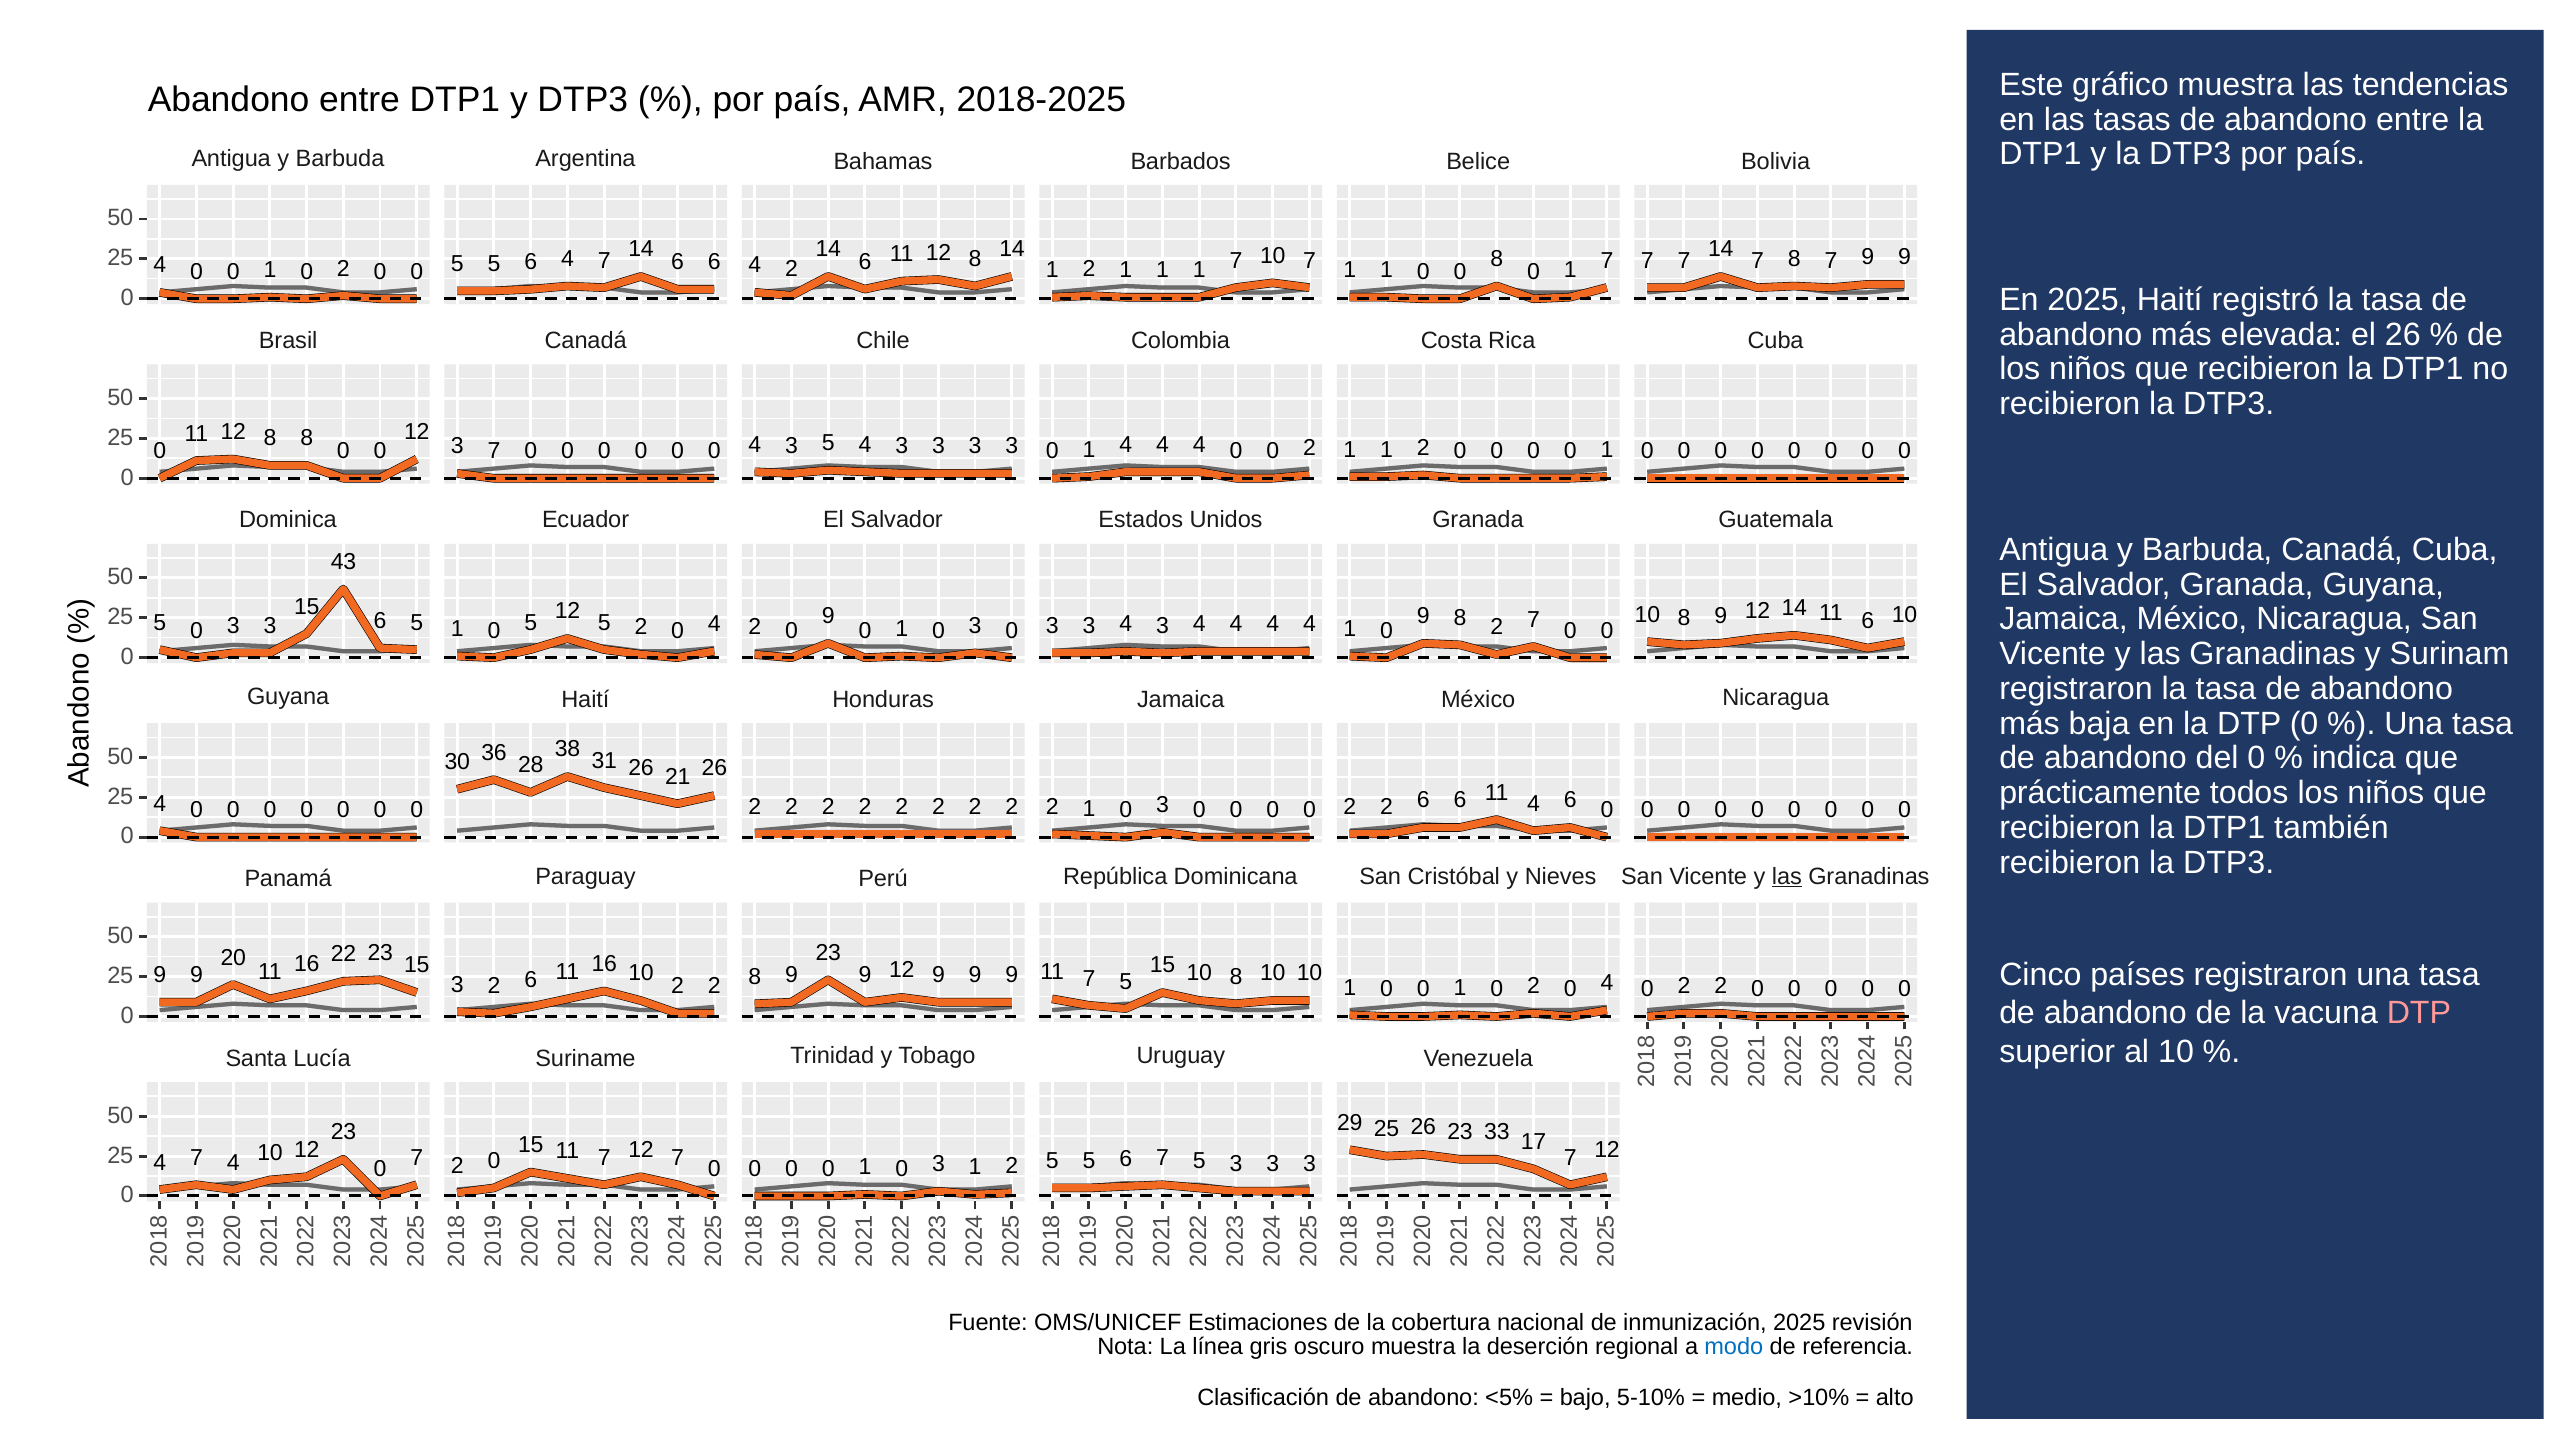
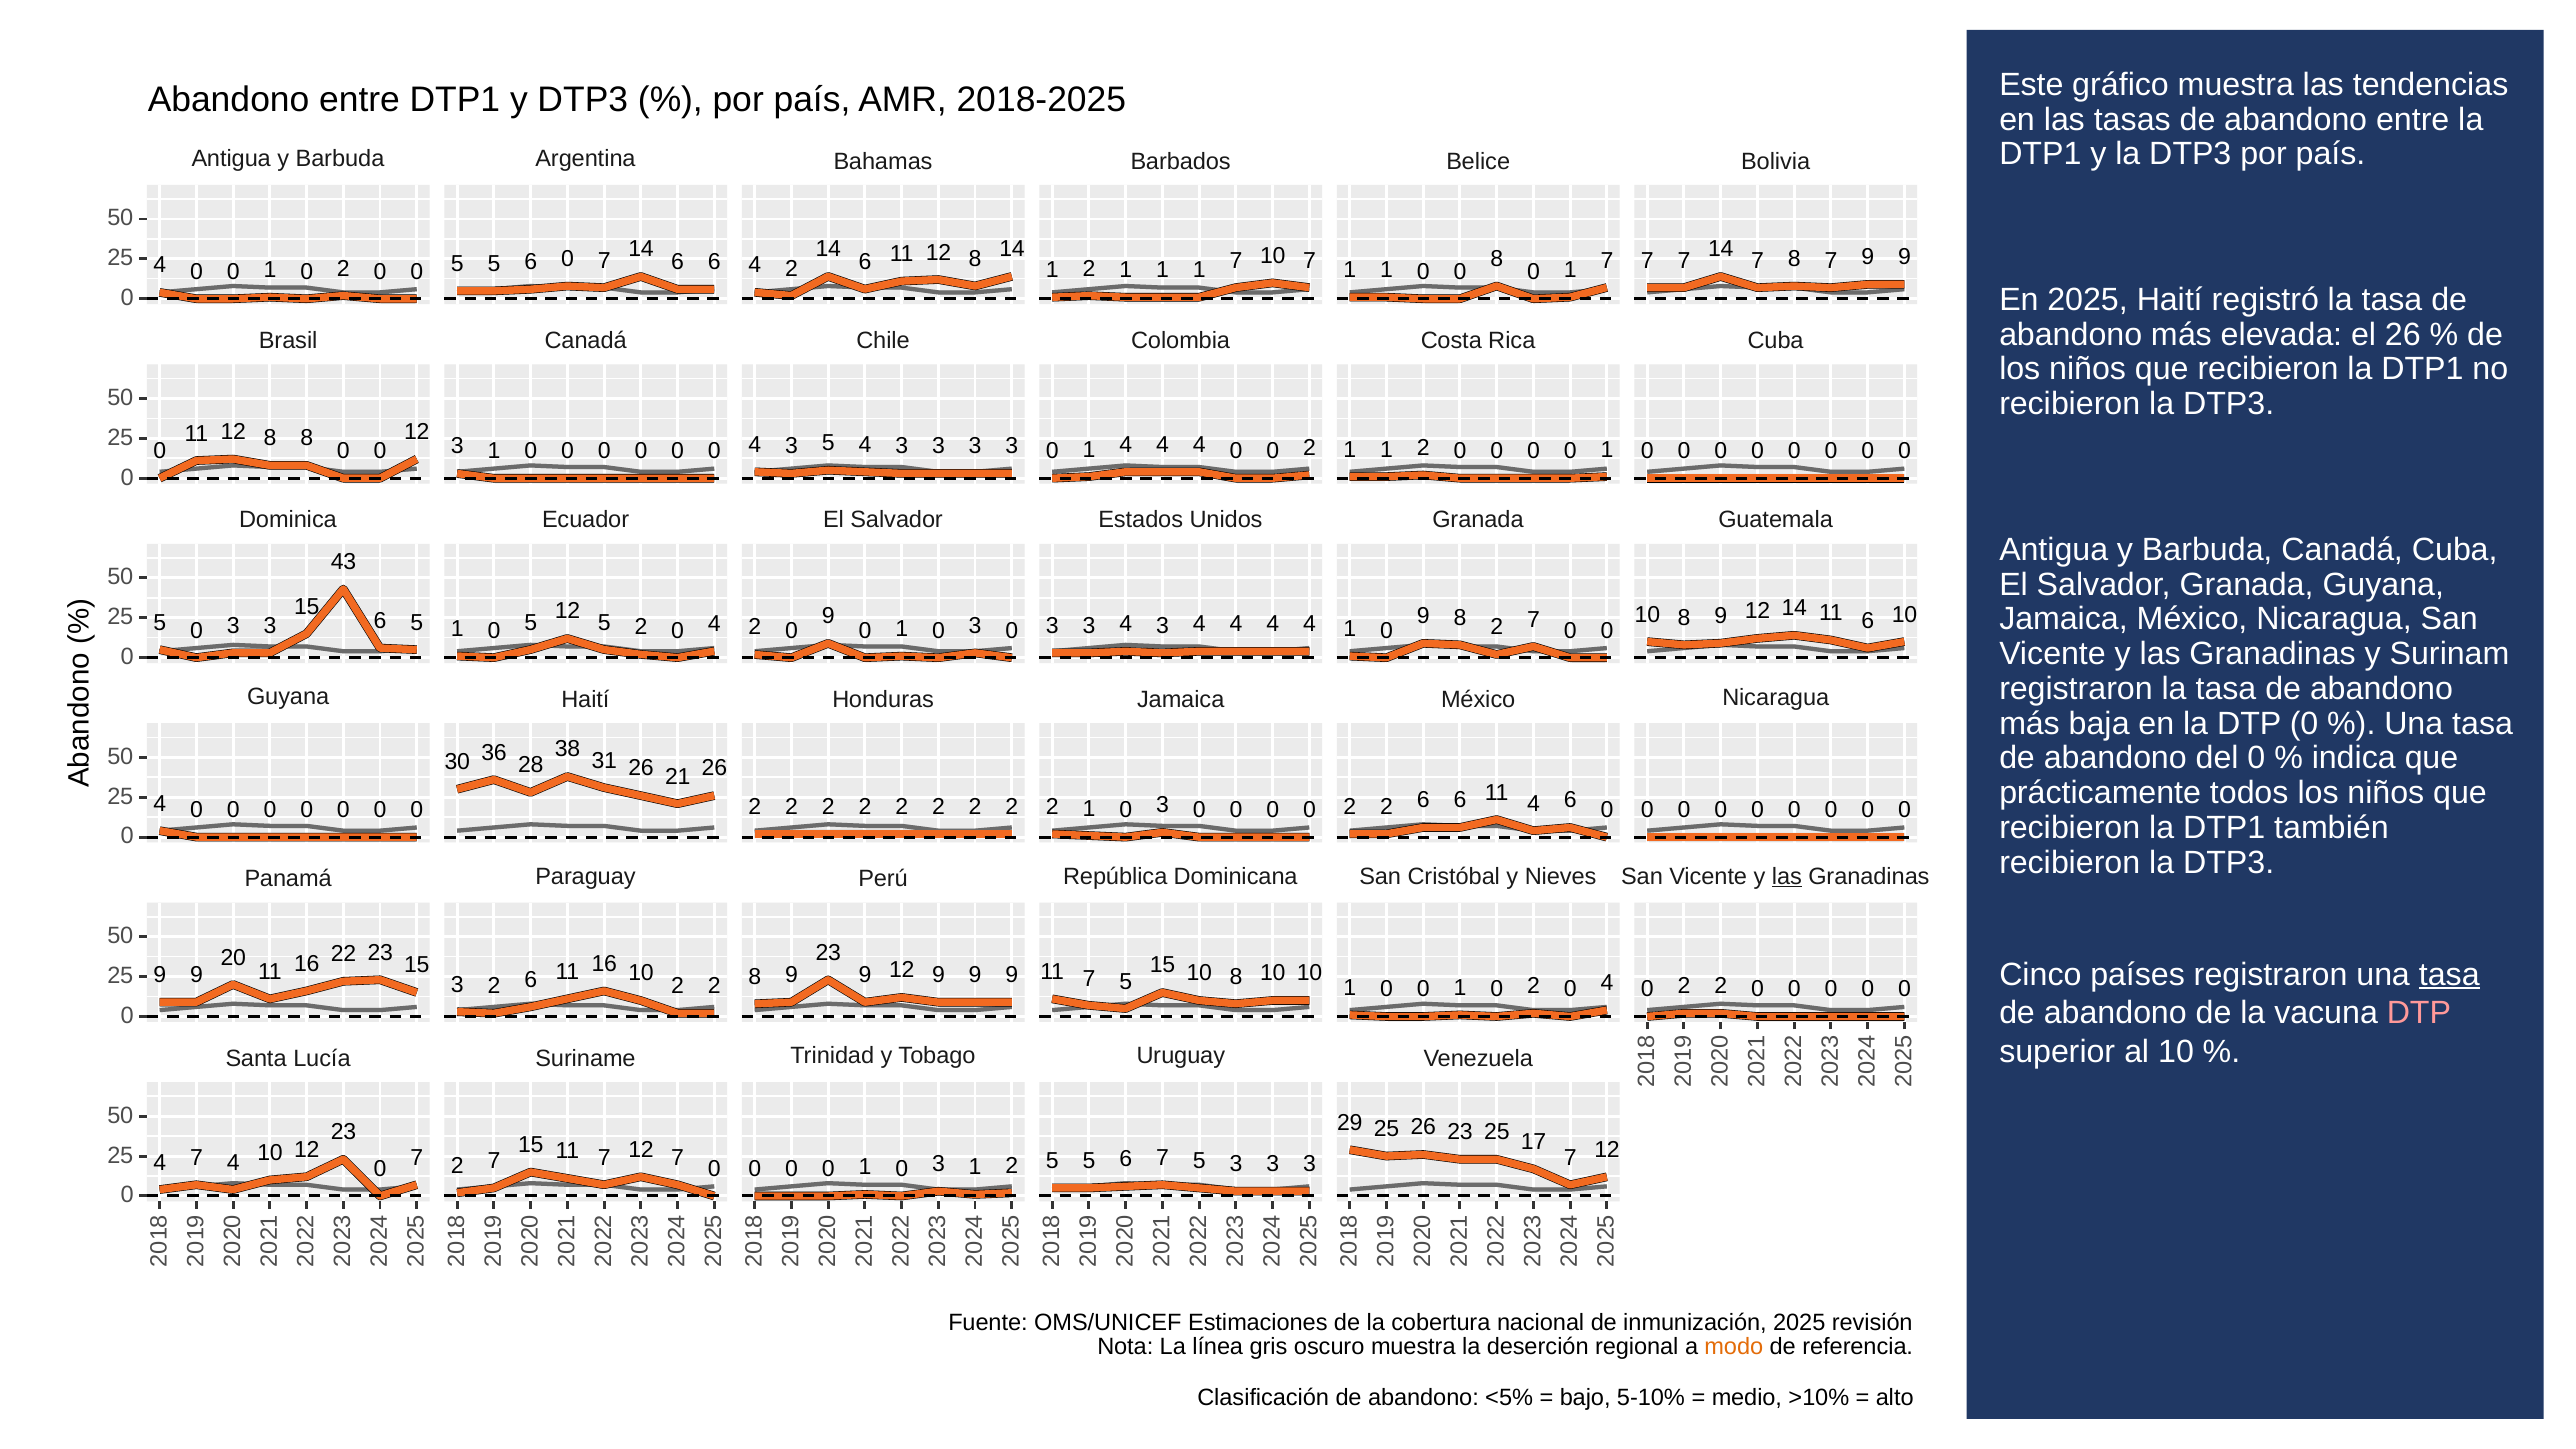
5 6 4: 4 -> 0 (567, 259)
7: 7 -> 1 (494, 451)
tasa underline: none -> present (2449, 974)
23 33: 33 -> 25 (1497, 1132)
0: 0 -> 7 (494, 1161)
modo colour: blue -> orange (1734, 1347)
